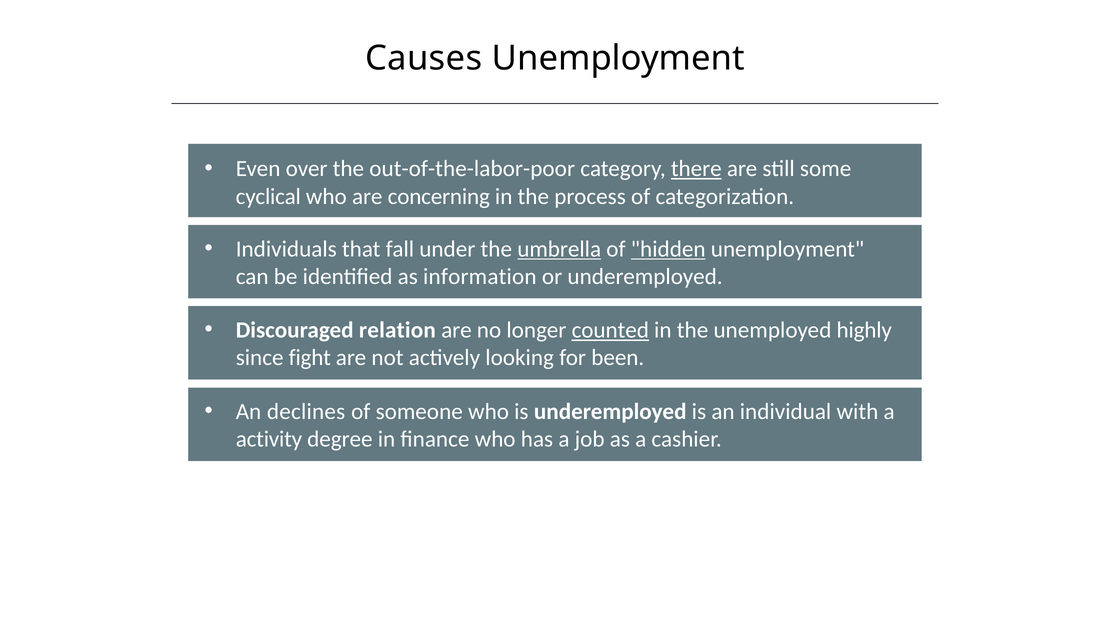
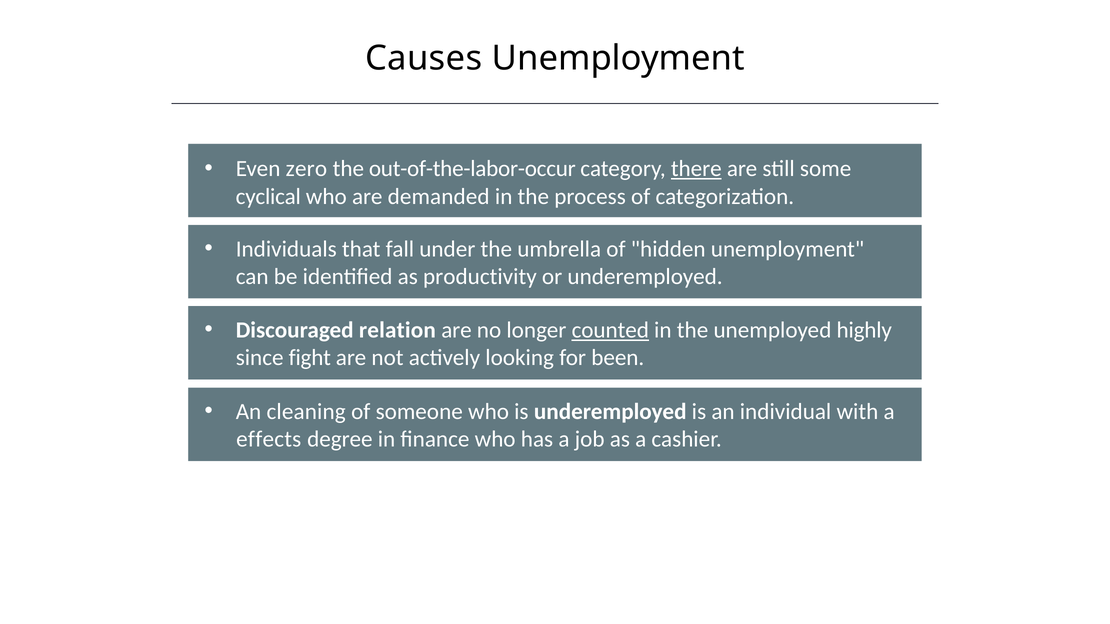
over: over -> zero (306, 169)
out-of-the-labor-poor: out-of-the-labor-poor -> out-of-the-labor-occur (472, 169)
concerning: concerning -> demanded (439, 197)
umbrella underline: present -> none (559, 249)
hidden underline: present -> none (668, 249)
information: information -> productivity (480, 277)
declines: declines -> cleaning (306, 412)
activity: activity -> effects (269, 440)
